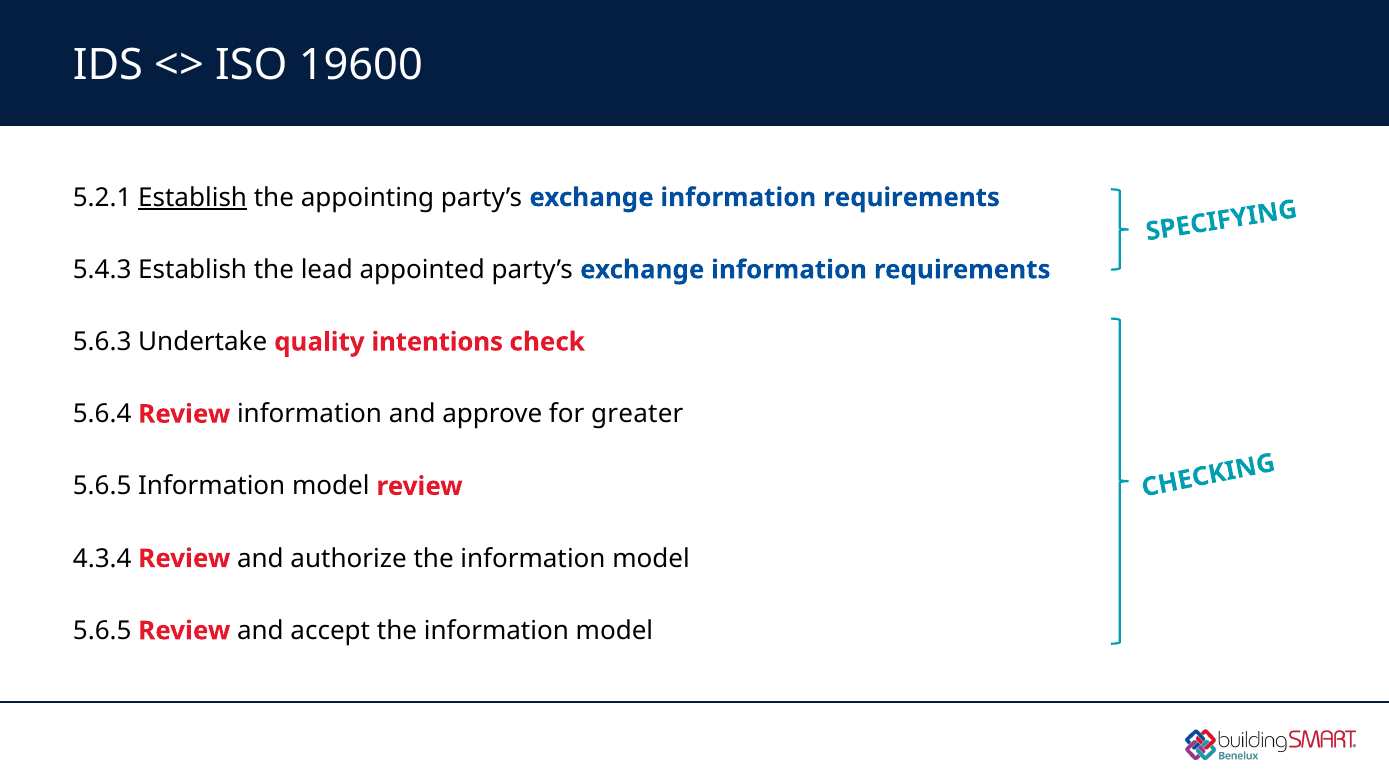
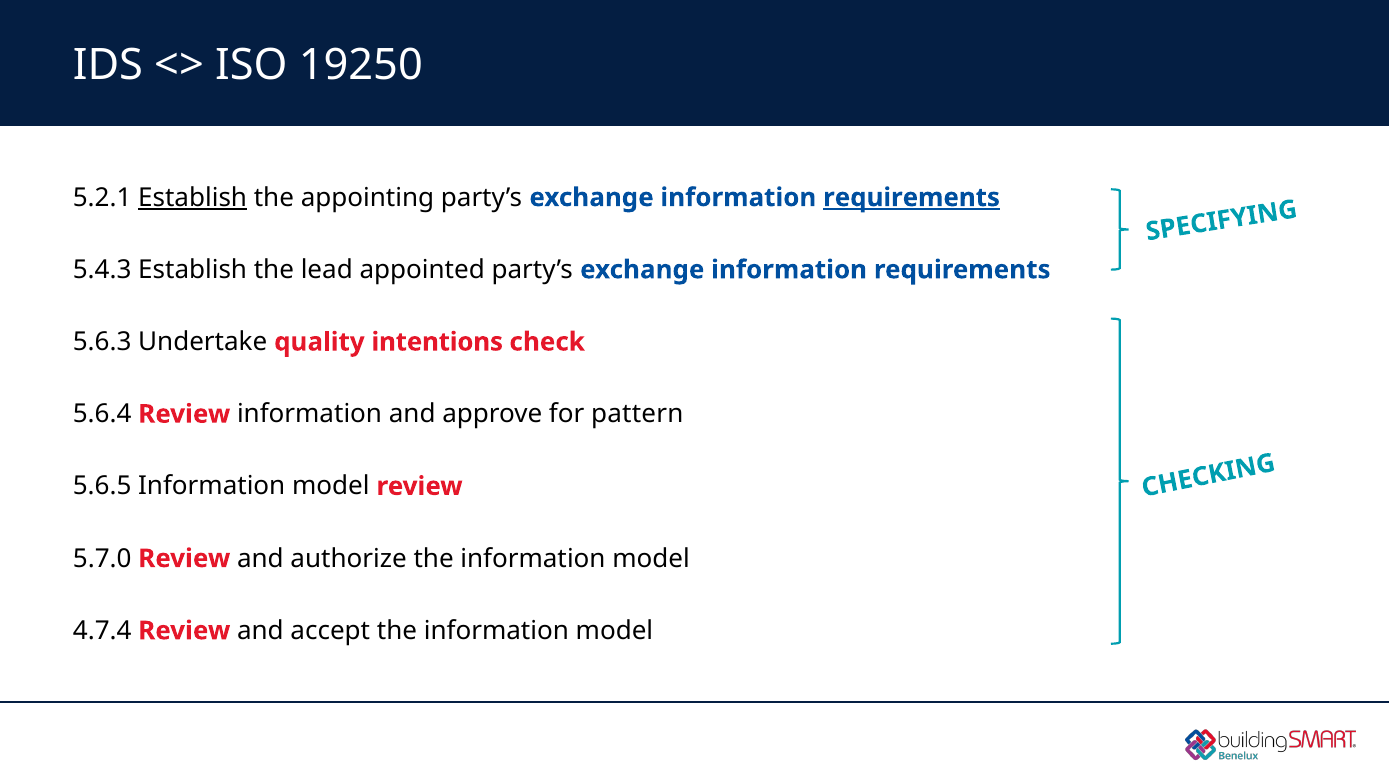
19600: 19600 -> 19250 (361, 65)
requirements underline: none -> present (912, 198)
greater: greater -> pattern (637, 414)
4.3.4: 4.3.4 -> 5.7.0 (102, 559)
5.6.5: 5.6.5 -> 4.7.4 (102, 631)
